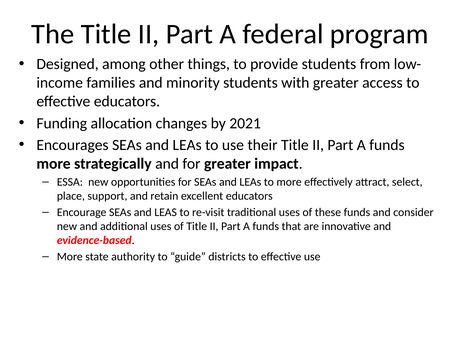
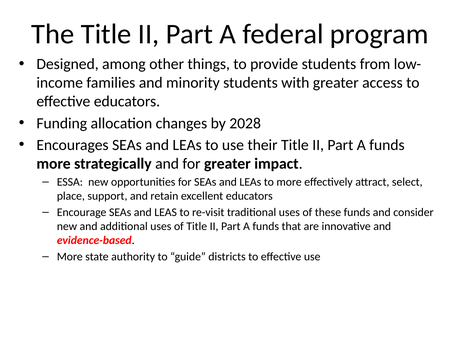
2021: 2021 -> 2028 (245, 123)
